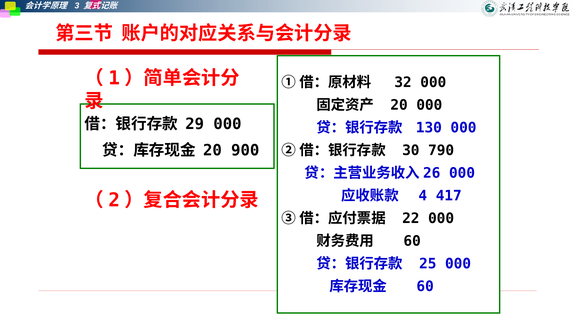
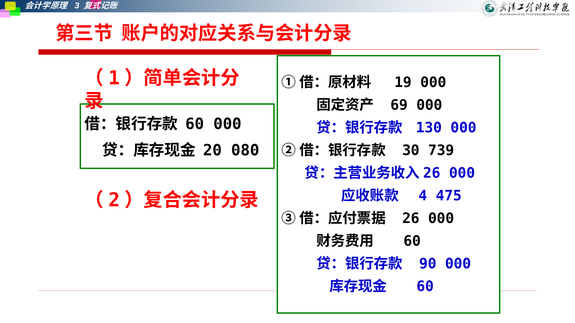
32: 32 -> 19 (403, 82)
20: 20 -> 69 (399, 105)
29: 29 -> 60 (195, 124)
900: 900 -> 080 (245, 151)
790: 790 -> 739 (441, 151)
417: 417 -> 475 (449, 196)
22: 22 -> 26 (411, 219)
25: 25 -> 90 (428, 264)
